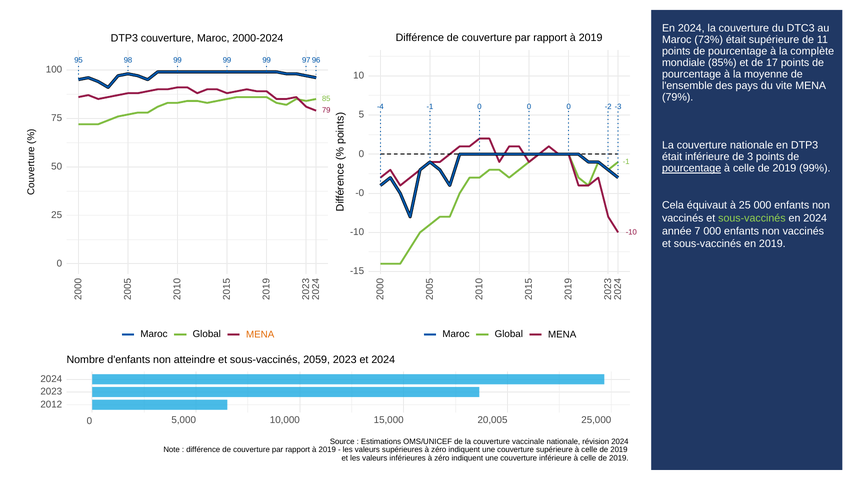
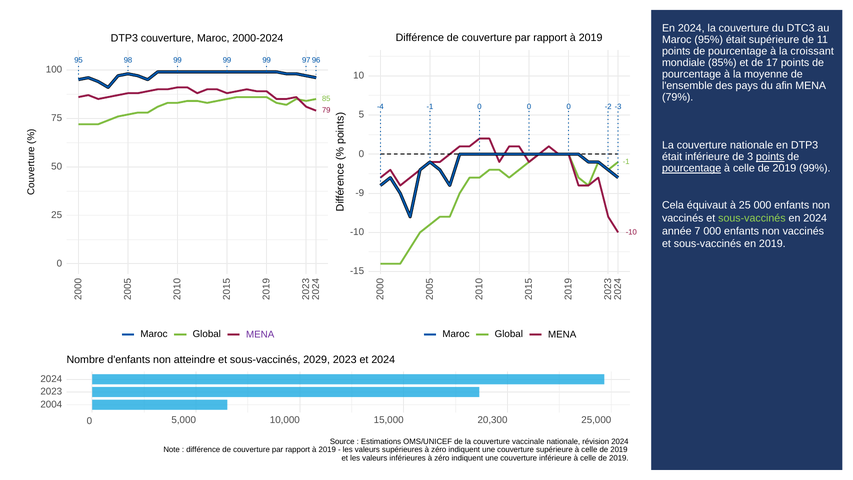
73%: 73% -> 95% (709, 40)
complète: complète -> croissant (812, 51)
vite: vite -> afin (784, 86)
points underline: none -> present (770, 157)
-0: -0 -> -9 (360, 193)
MENA colour: orange -> purple (260, 334)
2059: 2059 -> 2029 (317, 359)
2012: 2012 -> 2004 (51, 404)
20,005: 20,005 -> 20,300 (492, 420)
